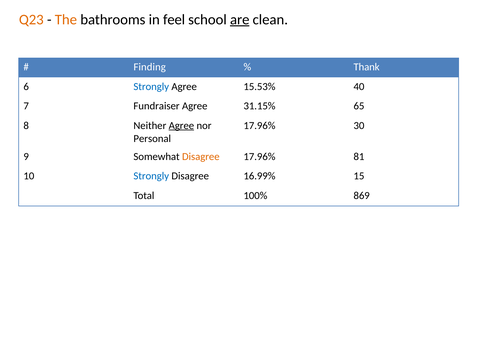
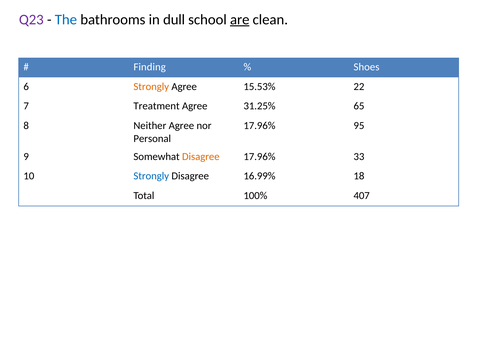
Q23 colour: orange -> purple (31, 20)
The colour: orange -> blue (66, 20)
feel: feel -> dull (174, 20)
Thank: Thank -> Shoes (366, 67)
Strongly colour: blue -> orange (151, 87)
40: 40 -> 22 (359, 87)
Fundraiser: Fundraiser -> Treatment (157, 106)
31.15%: 31.15% -> 31.25% (259, 106)
Agree underline: present -> none (181, 126)
30: 30 -> 95 (359, 126)
81: 81 -> 33 (359, 157)
15: 15 -> 18 (359, 176)
869: 869 -> 407 (362, 196)
